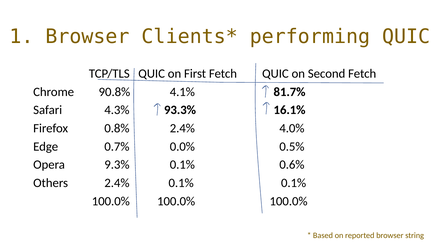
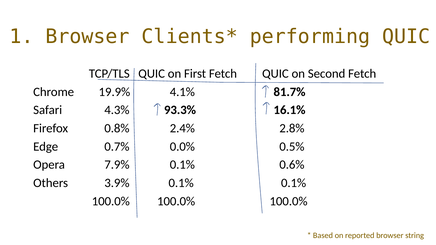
90.8%: 90.8% -> 19.9% (114, 92)
4.0%: 4.0% -> 2.8% (292, 128)
9.3%: 9.3% -> 7.9% (117, 165)
Others 2.4%: 2.4% -> 3.9% (117, 183)
